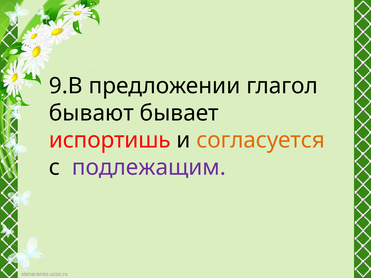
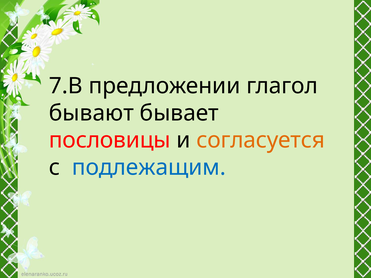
9.В: 9.В -> 7.В (66, 86)
испортишь: испортишь -> пословицы (110, 140)
подлежащим colour: purple -> blue (149, 168)
